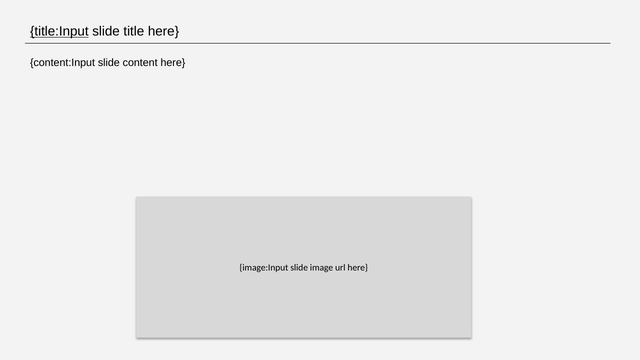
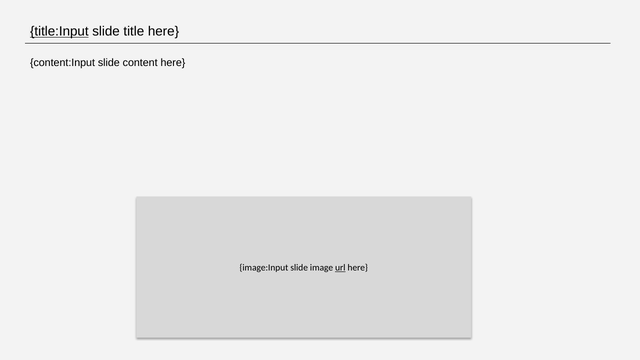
url underline: none -> present (340, 268)
